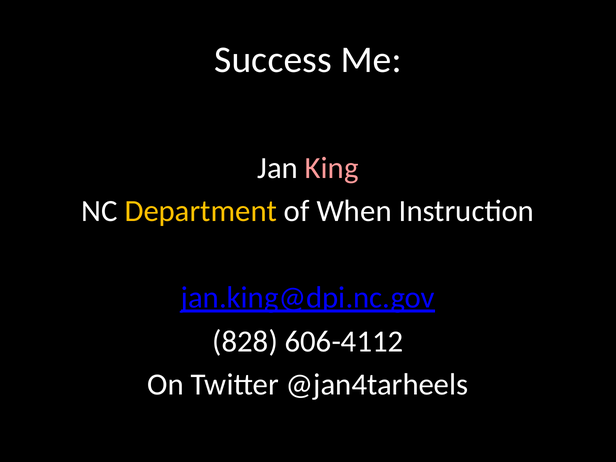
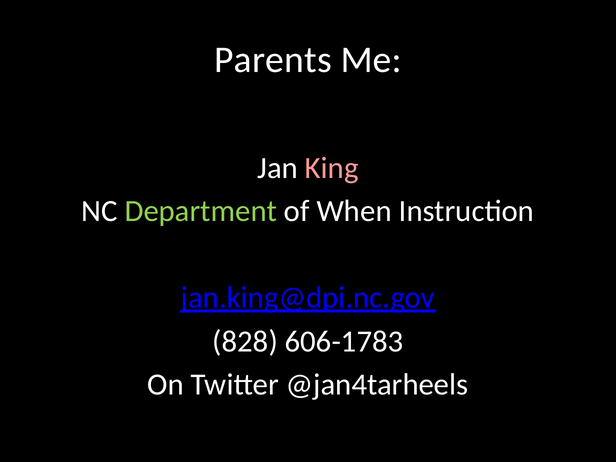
Success: Success -> Parents (273, 60)
Department colour: yellow -> light green (201, 211)
606-4112: 606-4112 -> 606-1783 (344, 341)
